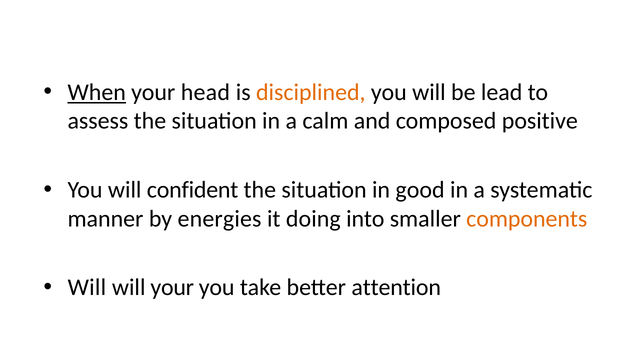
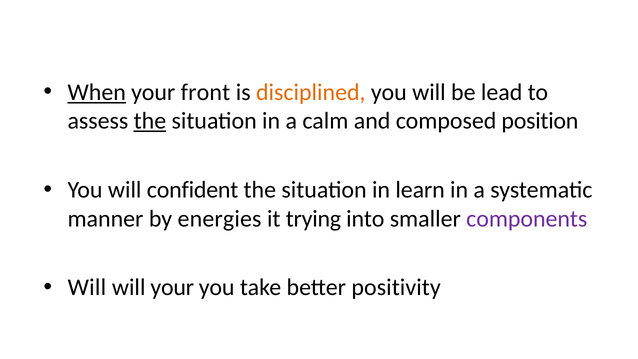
head: head -> front (205, 92)
the underline: none -> present (150, 121)
positive: positive -> position (540, 121)
good: good -> learn (420, 190)
doing: doing -> trying (313, 219)
components colour: orange -> purple (527, 219)
attention: attention -> positivity (396, 287)
